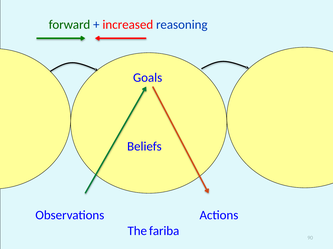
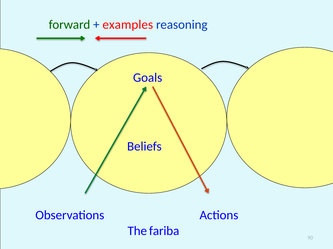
increased: increased -> examples (128, 25)
